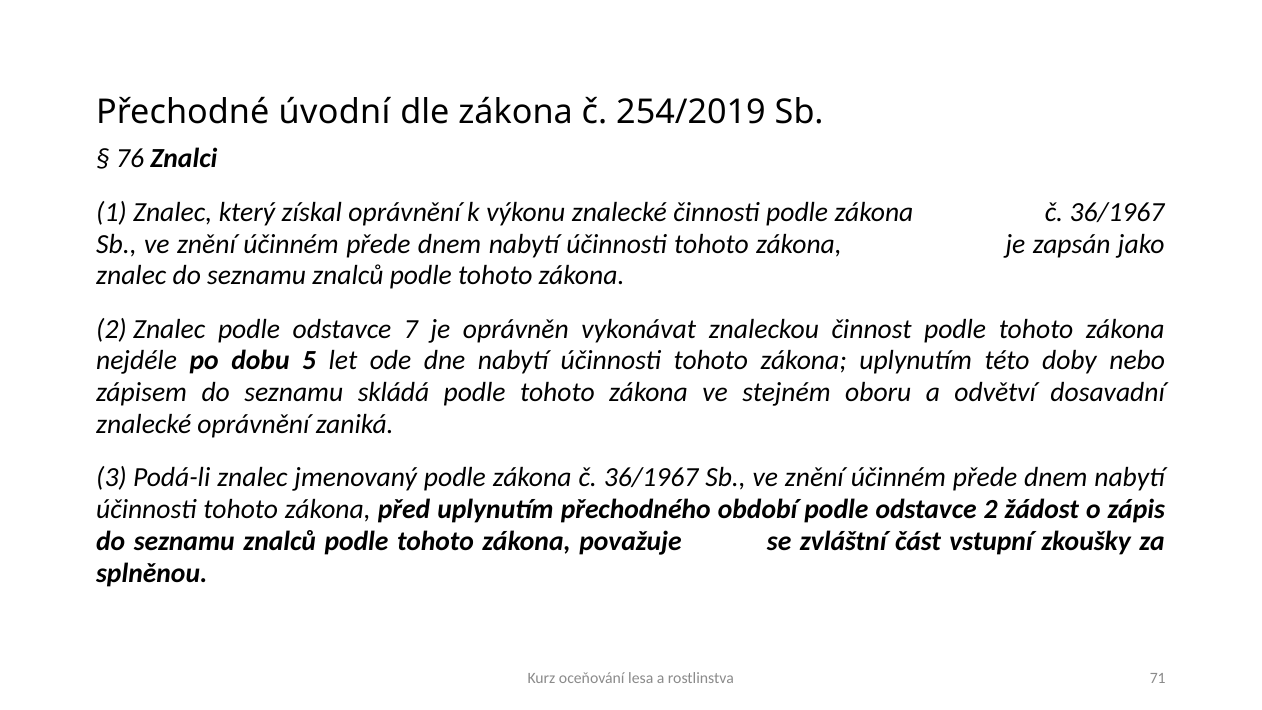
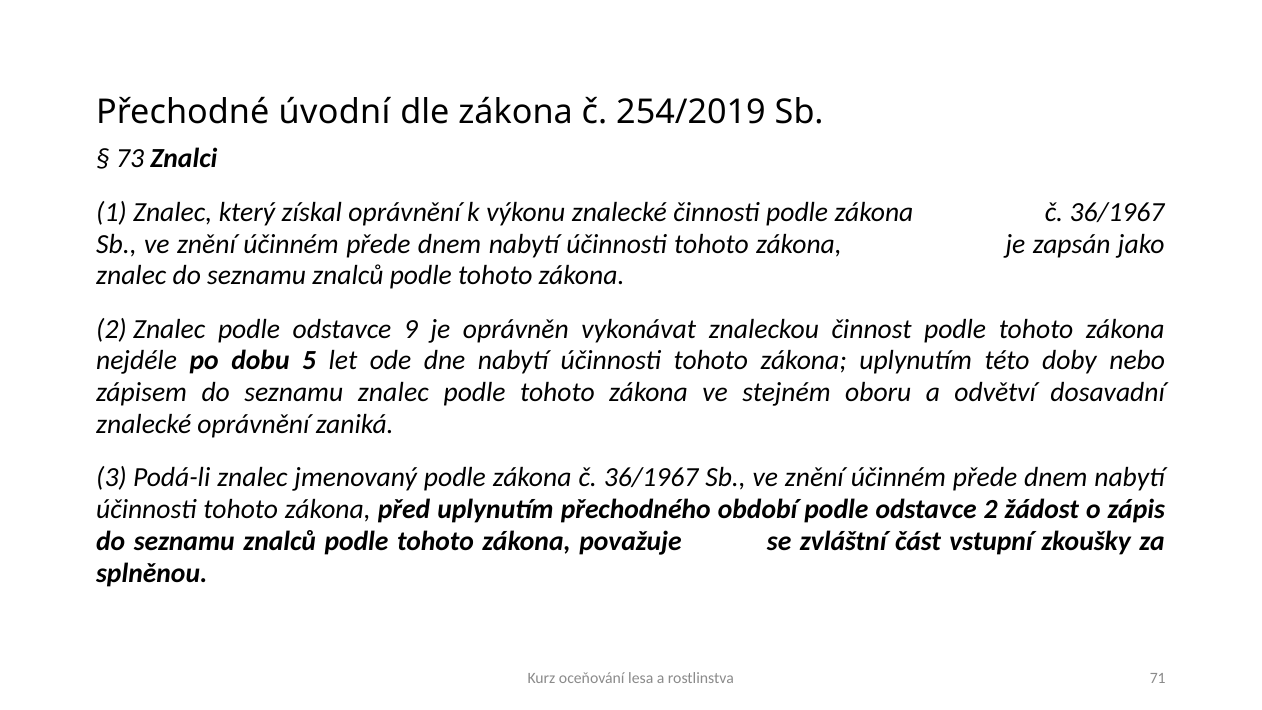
76: 76 -> 73 (130, 159)
7: 7 -> 9 (411, 329)
seznamu skládá: skládá -> znalec (393, 393)
